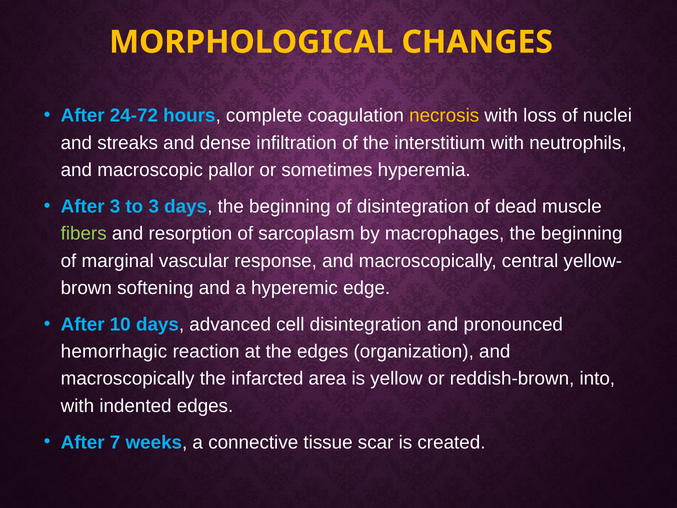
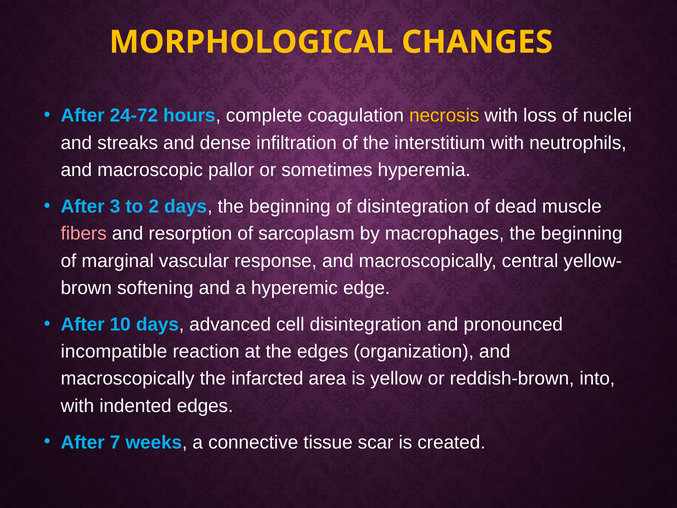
to 3: 3 -> 2 (154, 206)
fibers colour: light green -> pink (84, 234)
hemorrhagic: hemorrhagic -> incompatible (114, 351)
